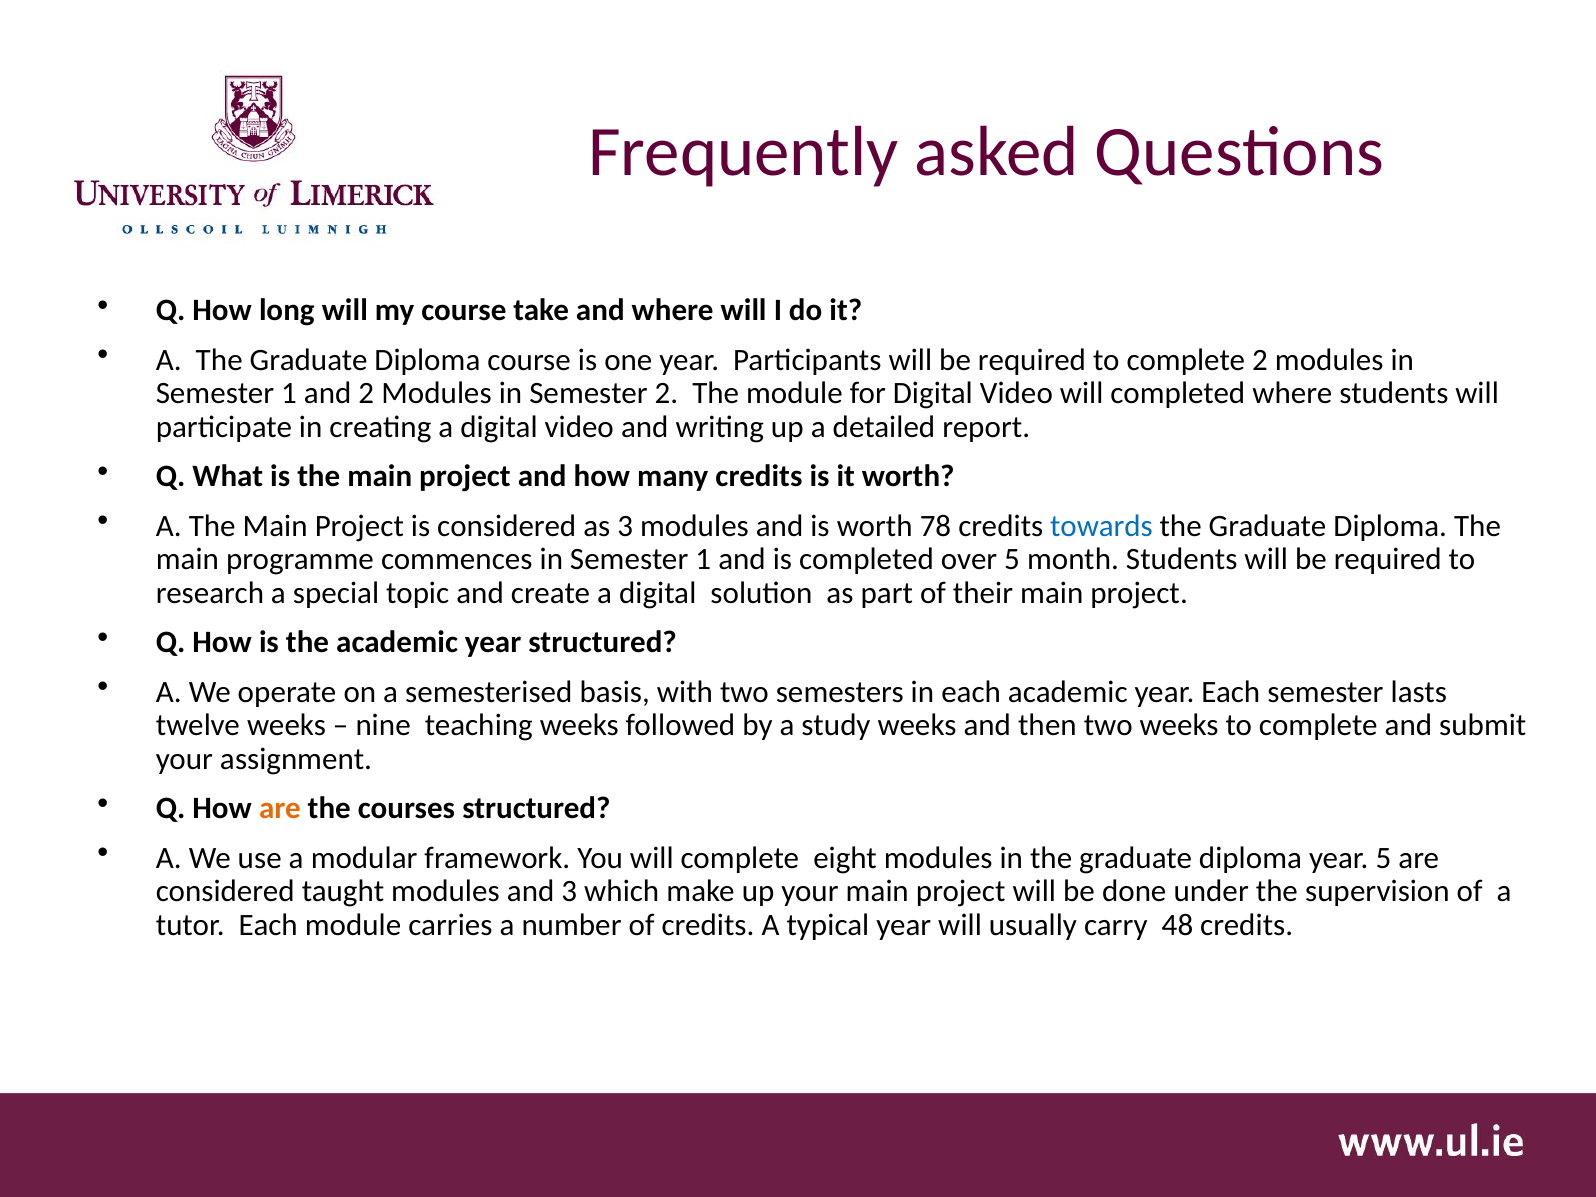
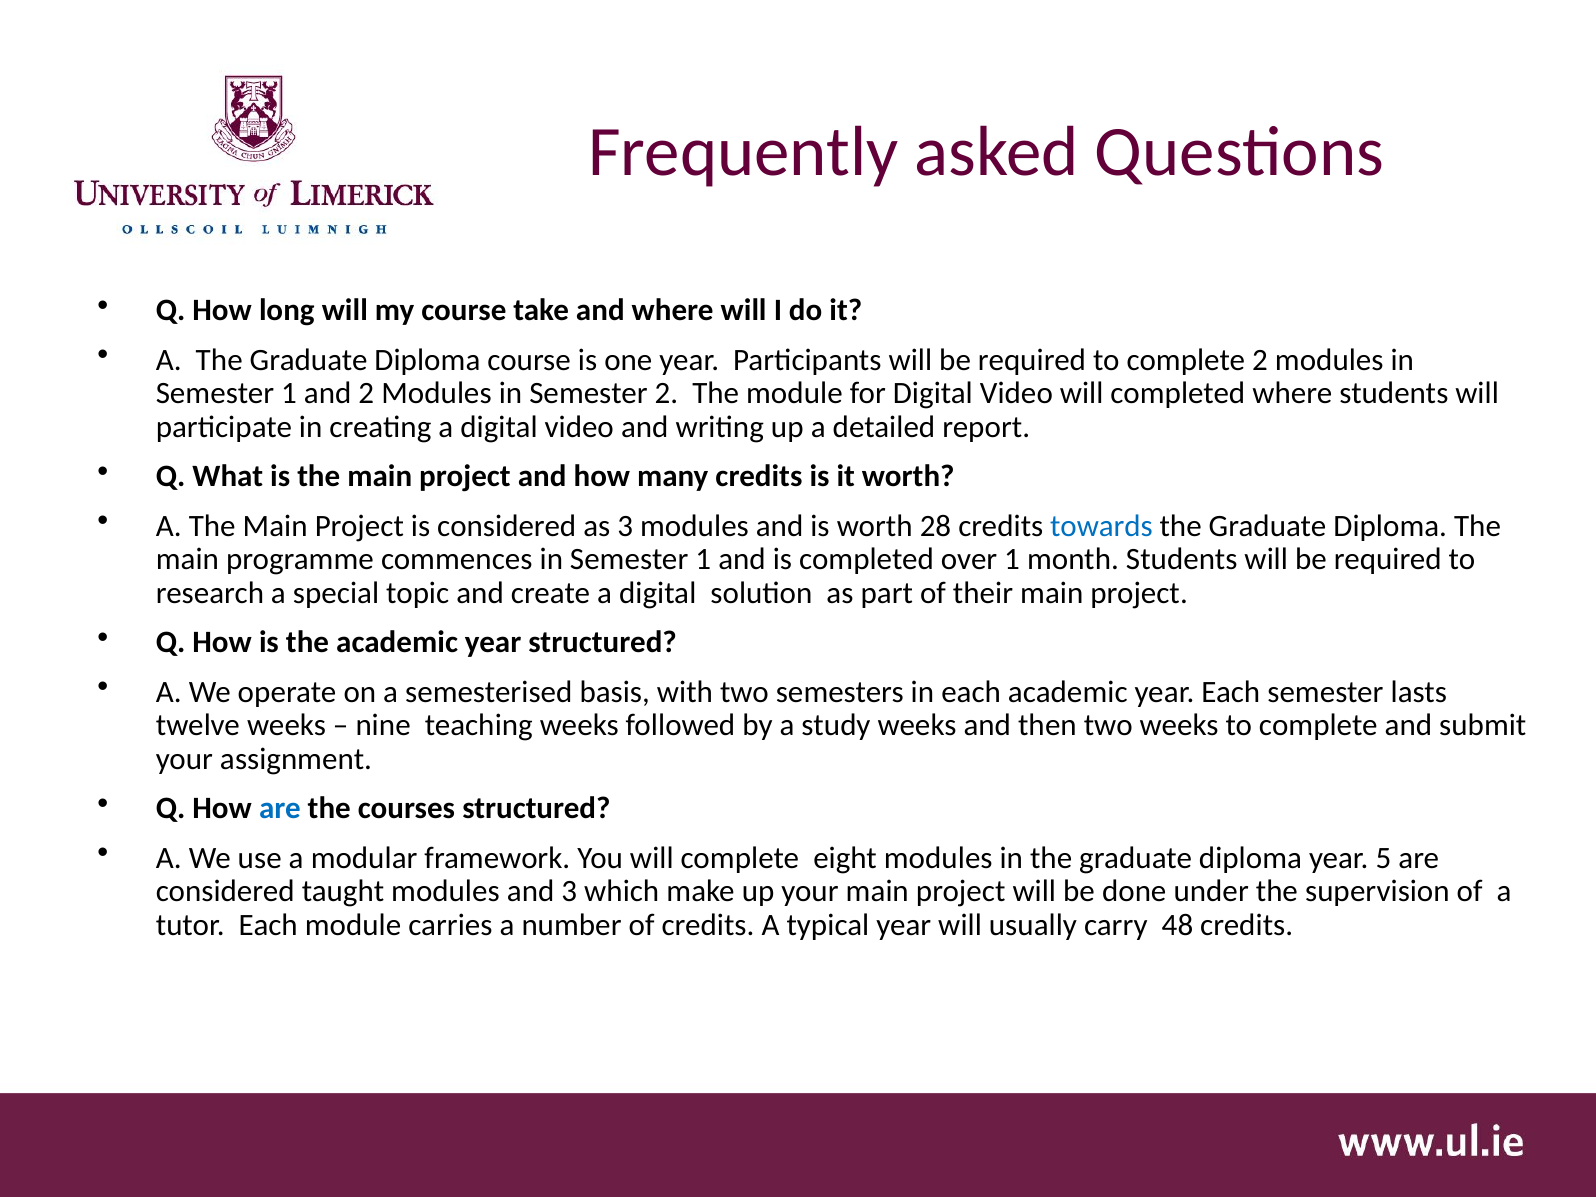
78: 78 -> 28 (935, 526)
over 5: 5 -> 1 (1012, 560)
are colour: orange -> blue (280, 809)
